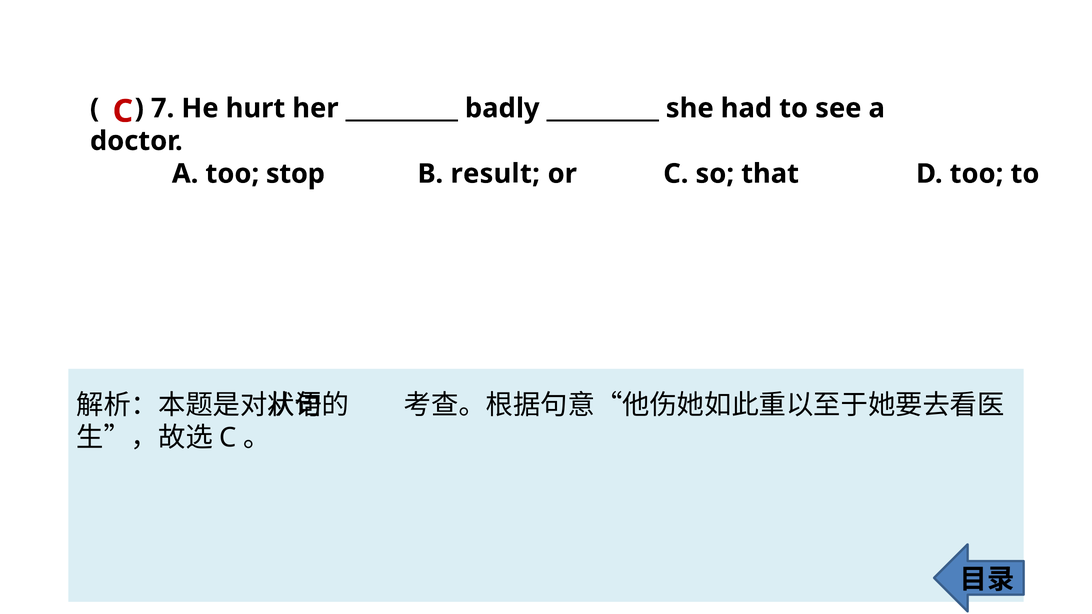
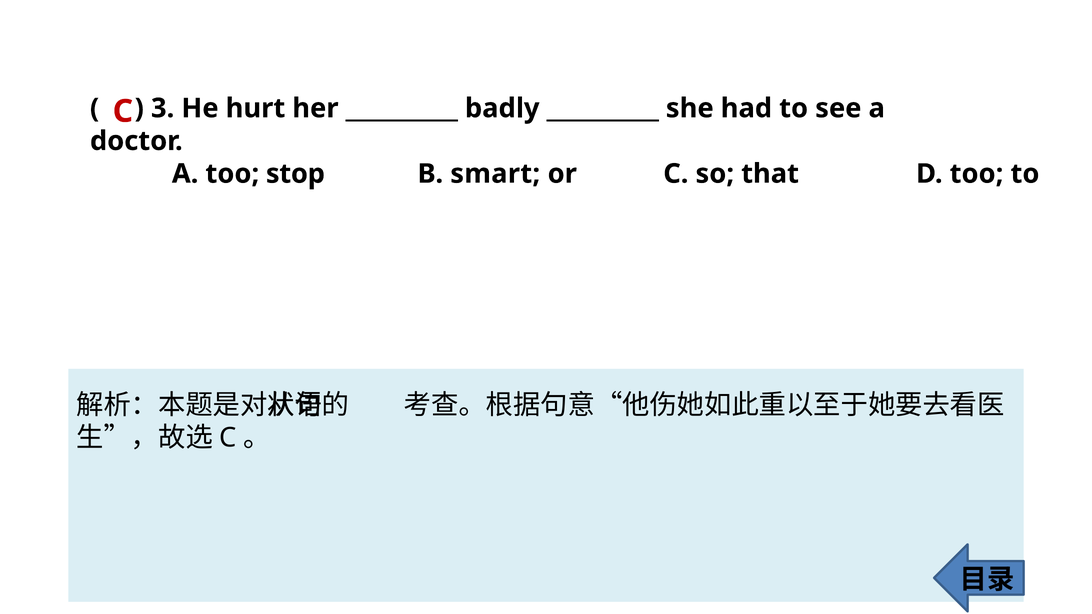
7: 7 -> 3 (163, 108)
result: result -> smart (495, 174)
